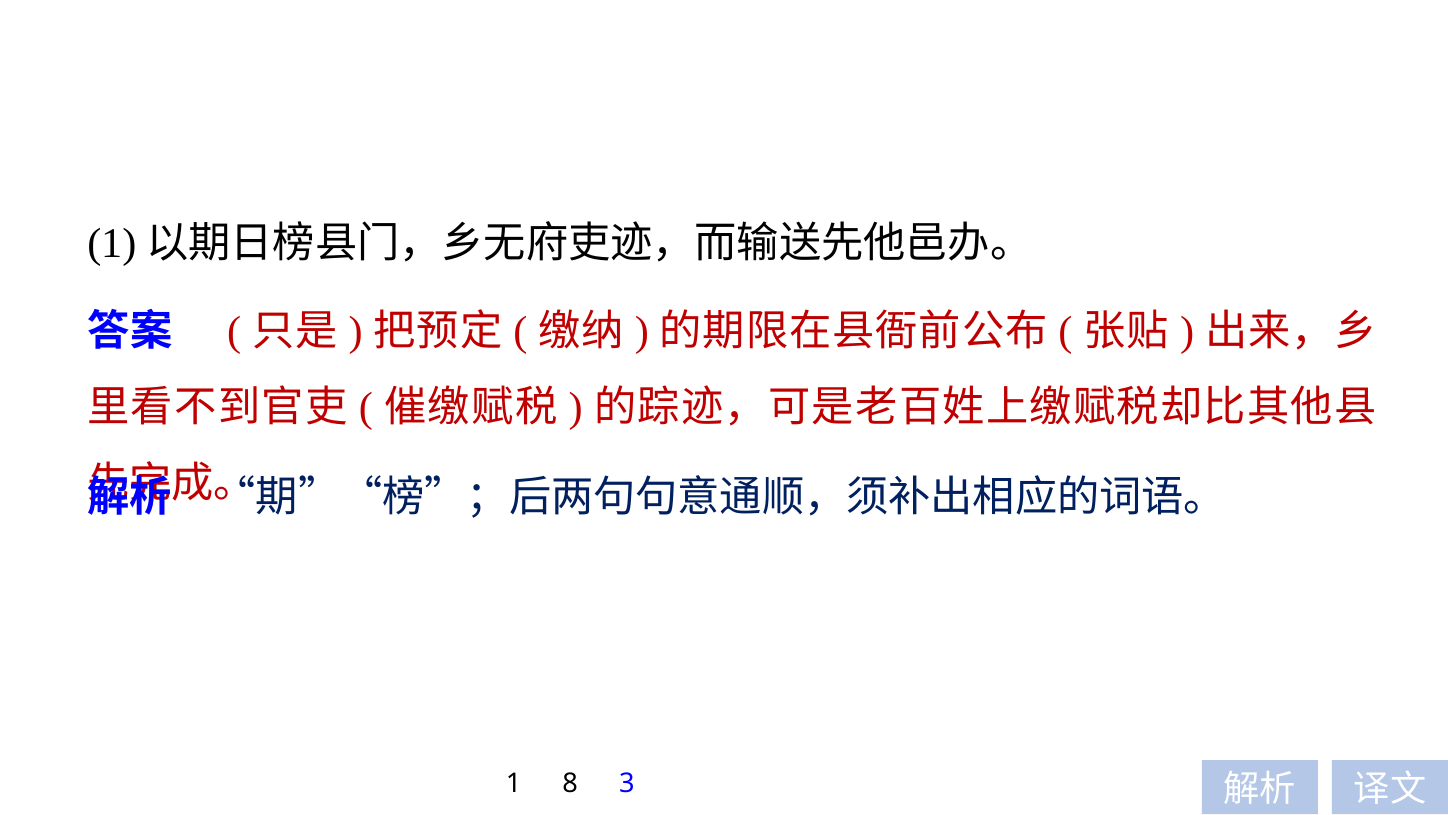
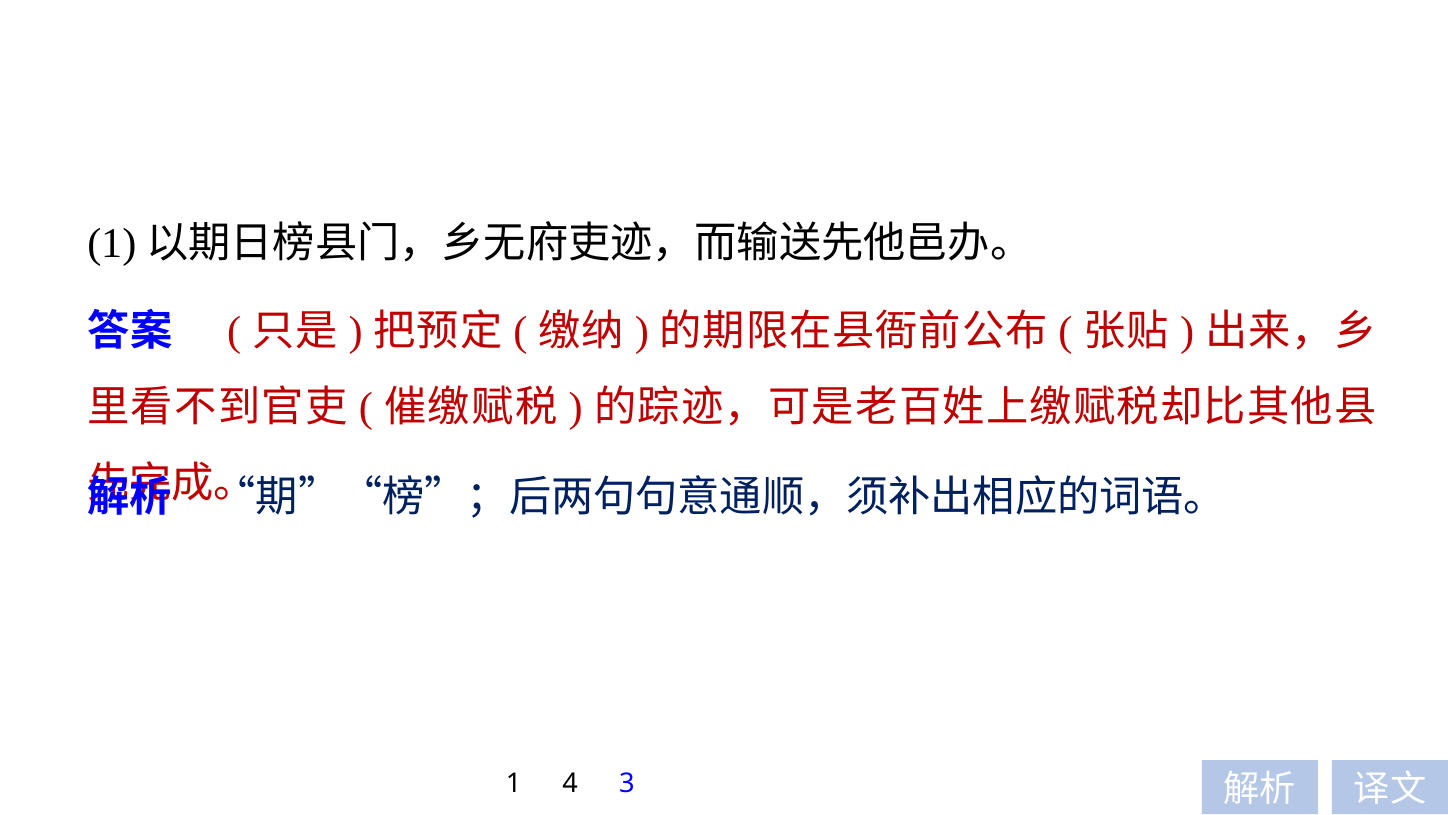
8: 8 -> 4 (570, 783)
